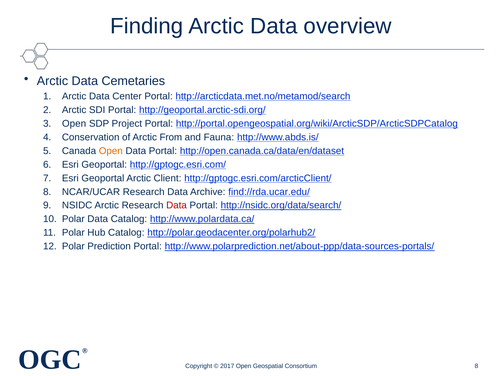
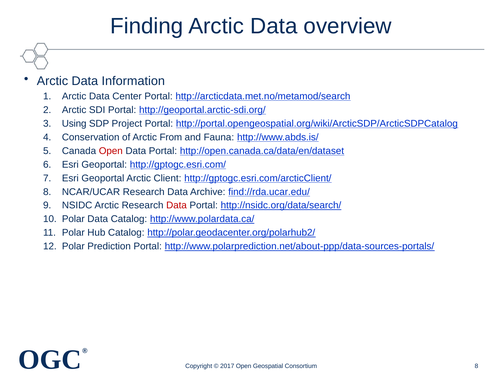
Cemetaries: Cemetaries -> Information (133, 81)
Open: Open -> Using (74, 124)
Open colour: orange -> red (111, 151)
